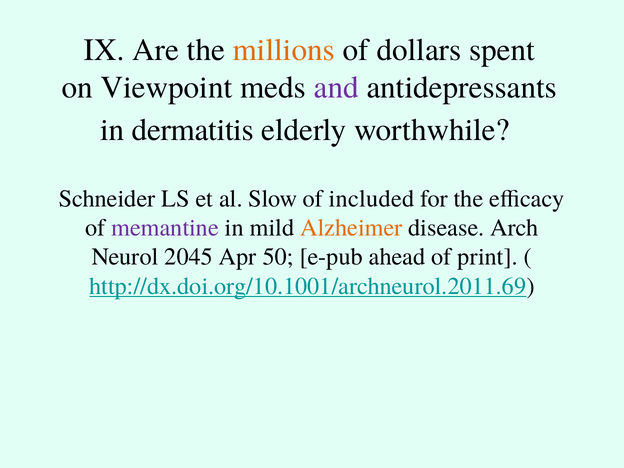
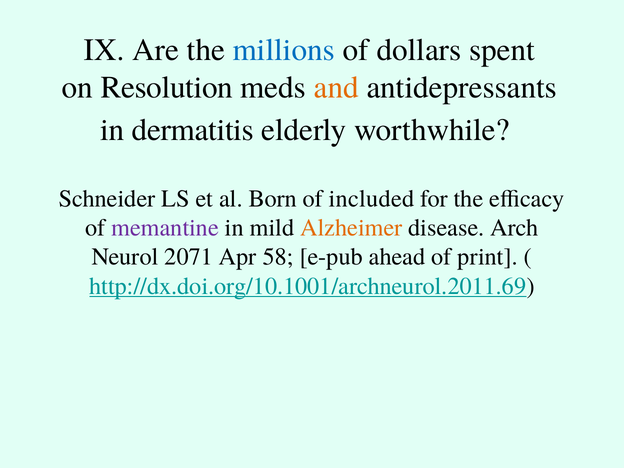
millions colour: orange -> blue (284, 50)
Viewpoint: Viewpoint -> Resolution (167, 87)
and colour: purple -> orange (336, 87)
Slow: Slow -> Born (273, 199)
2045: 2045 -> 2071 (189, 257)
50: 50 -> 58 (278, 257)
